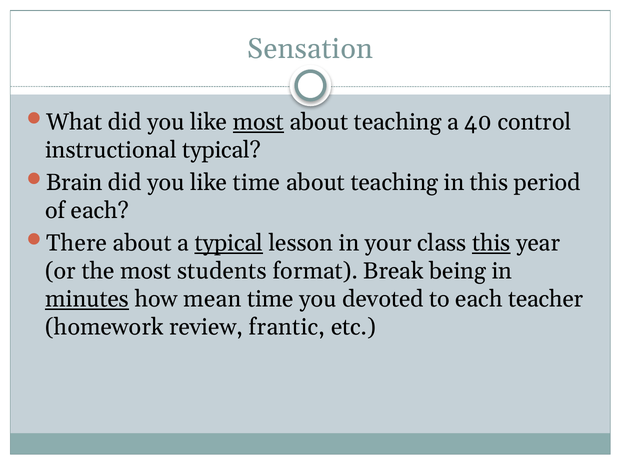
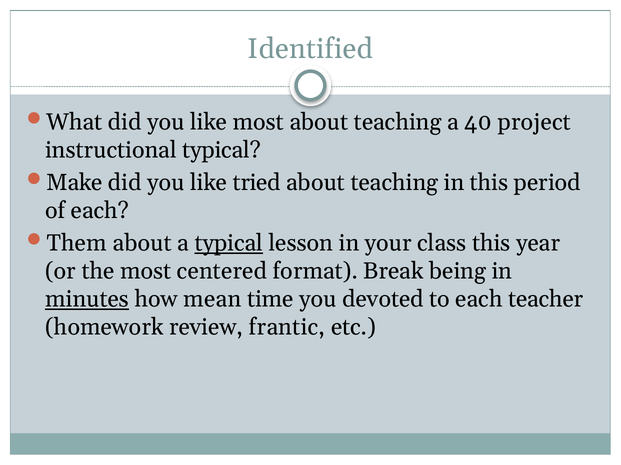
Sensation: Sensation -> Identified (310, 49)
most underline: present -> none (258, 122)
control: control -> project (534, 122)
Brain: Brain -> Make (74, 183)
like time: time -> tried (257, 183)
There: There -> Them (77, 244)
this underline: present -> none (491, 244)
students: students -> centered (222, 272)
